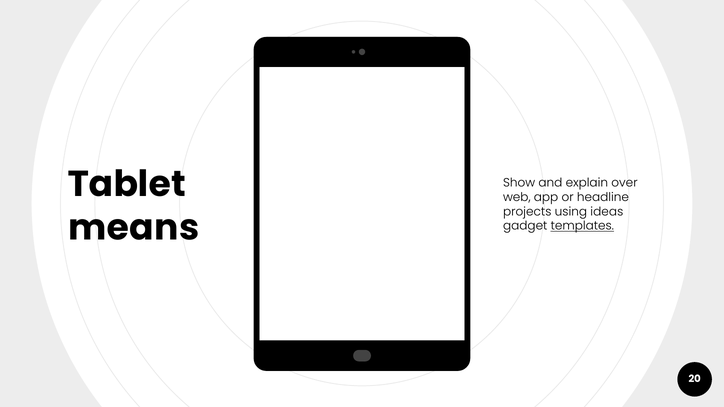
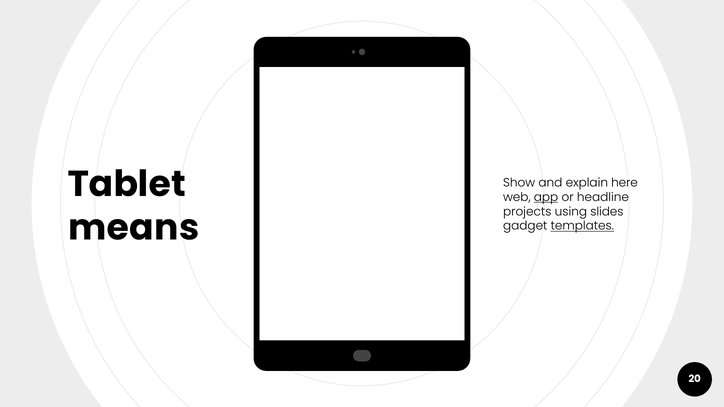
over: over -> here (625, 183)
app underline: none -> present (546, 197)
ideas: ideas -> slides (607, 212)
